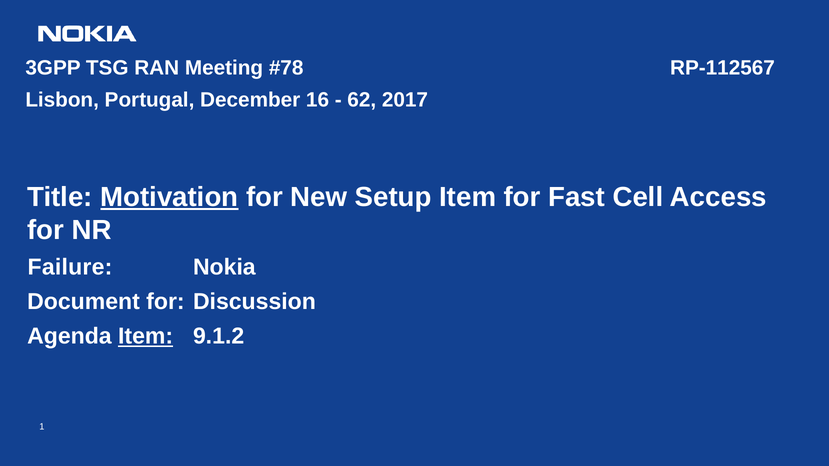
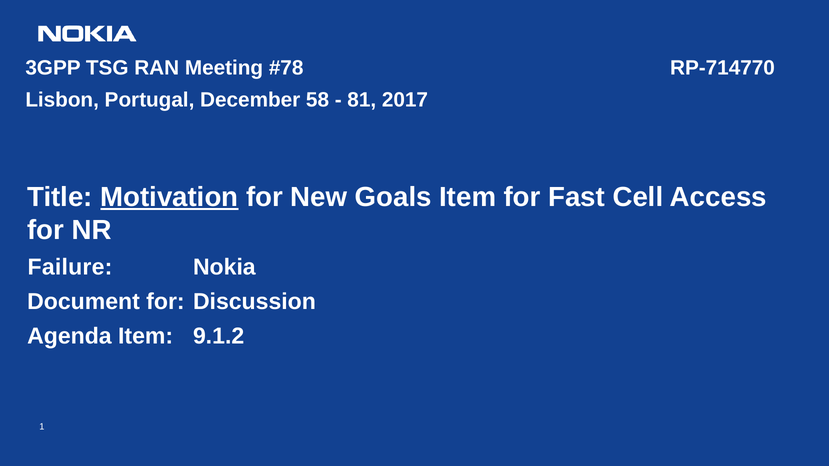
RP-112567: RP-112567 -> RP-714770 (722, 68)
16: 16 -> 58 (318, 100)
62: 62 -> 81 (362, 100)
Setup: Setup -> Goals (393, 197)
Item underline: present -> none (146, 336)
